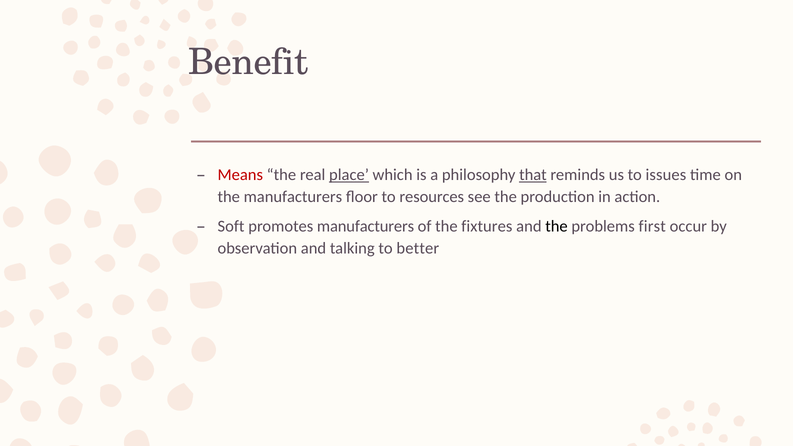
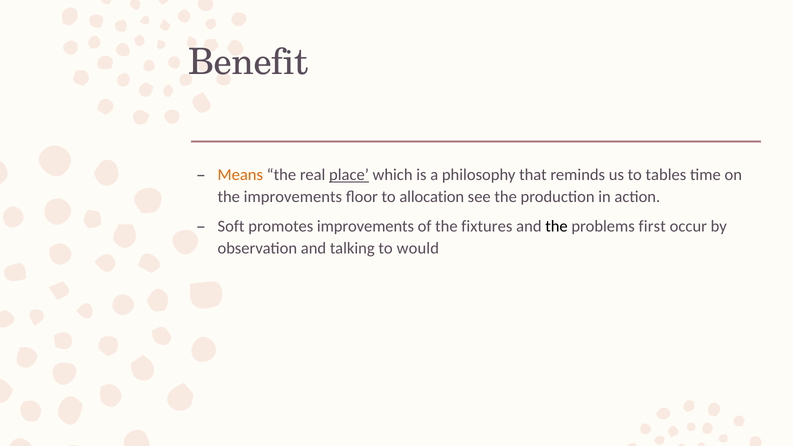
Means colour: red -> orange (240, 175)
that underline: present -> none (533, 175)
issues: issues -> tables (666, 175)
the manufacturers: manufacturers -> improvements (293, 197)
resources: resources -> allocation (432, 197)
promotes manufacturers: manufacturers -> improvements (365, 227)
better: better -> would (418, 249)
